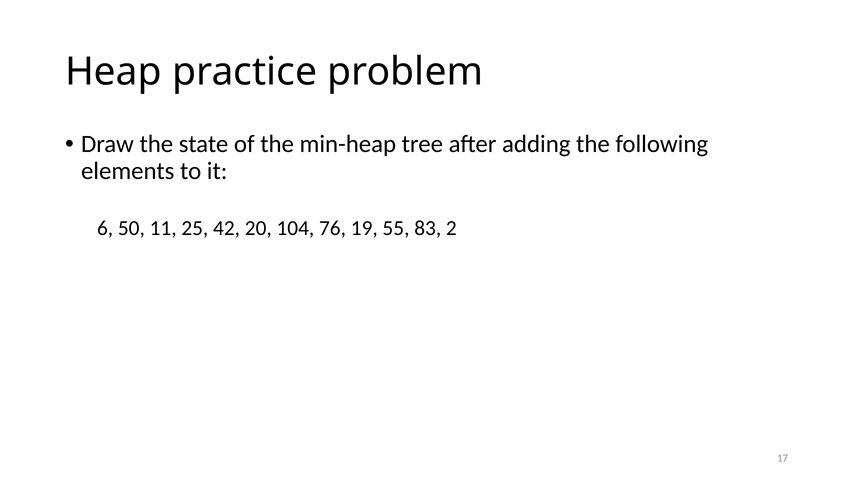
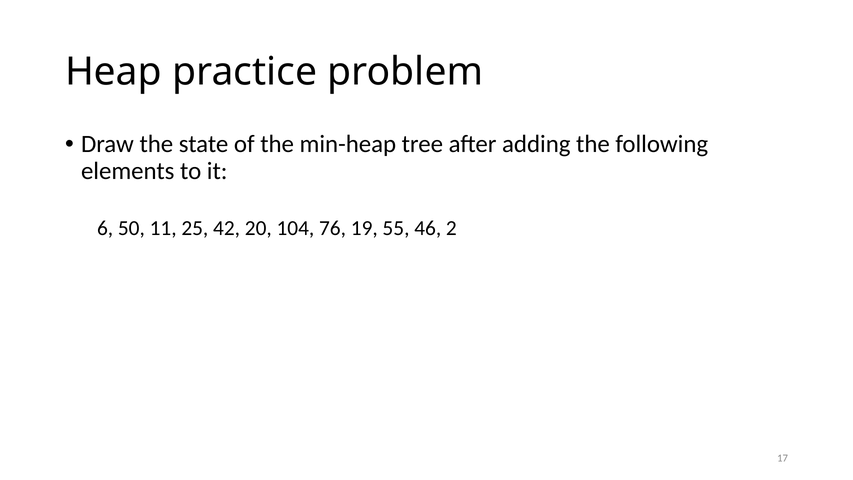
83: 83 -> 46 (428, 228)
